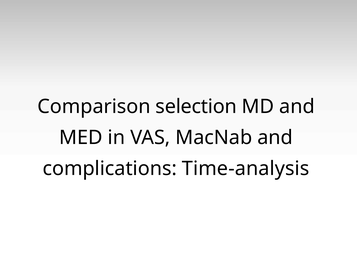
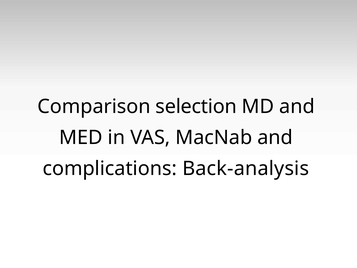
Time-analysis: Time-analysis -> Back-analysis (246, 168)
